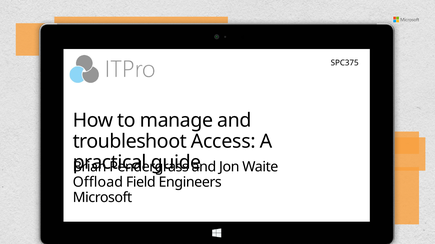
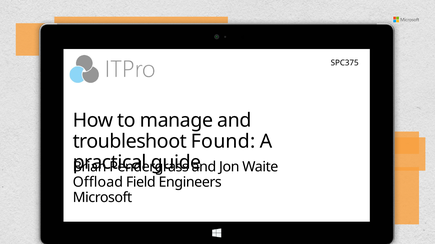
Access: Access -> Found (223, 142)
